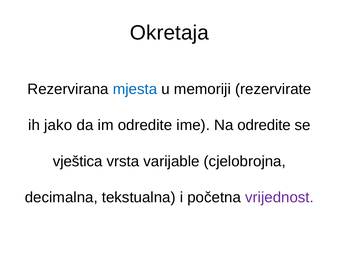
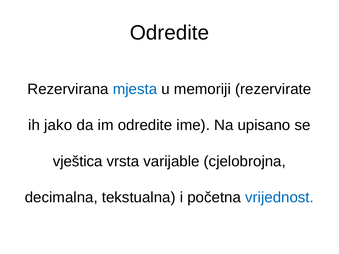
Okretaja: Okretaja -> Odredite (169, 33)
Na odredite: odredite -> upisano (264, 125)
vrijednost colour: purple -> blue (279, 198)
